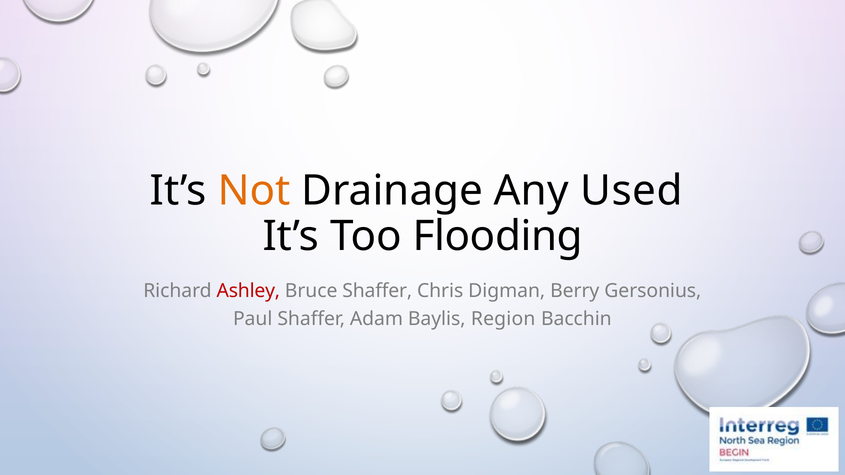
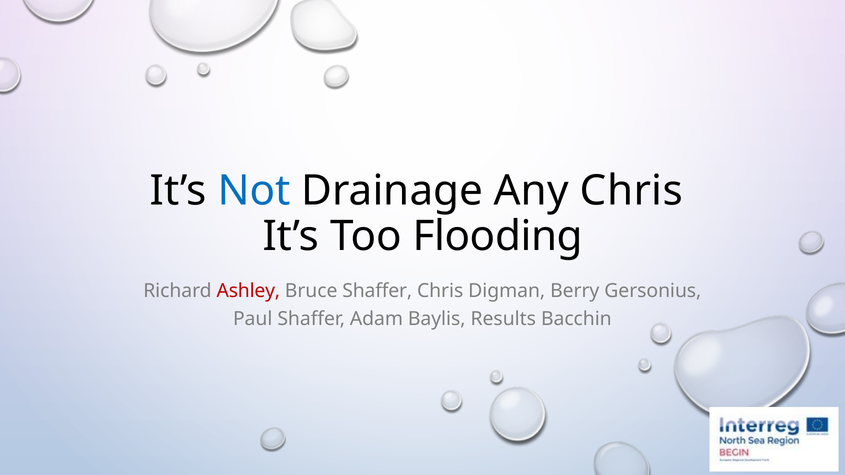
Not colour: orange -> blue (254, 191)
Any Used: Used -> Chris (631, 191)
Region: Region -> Results (503, 319)
